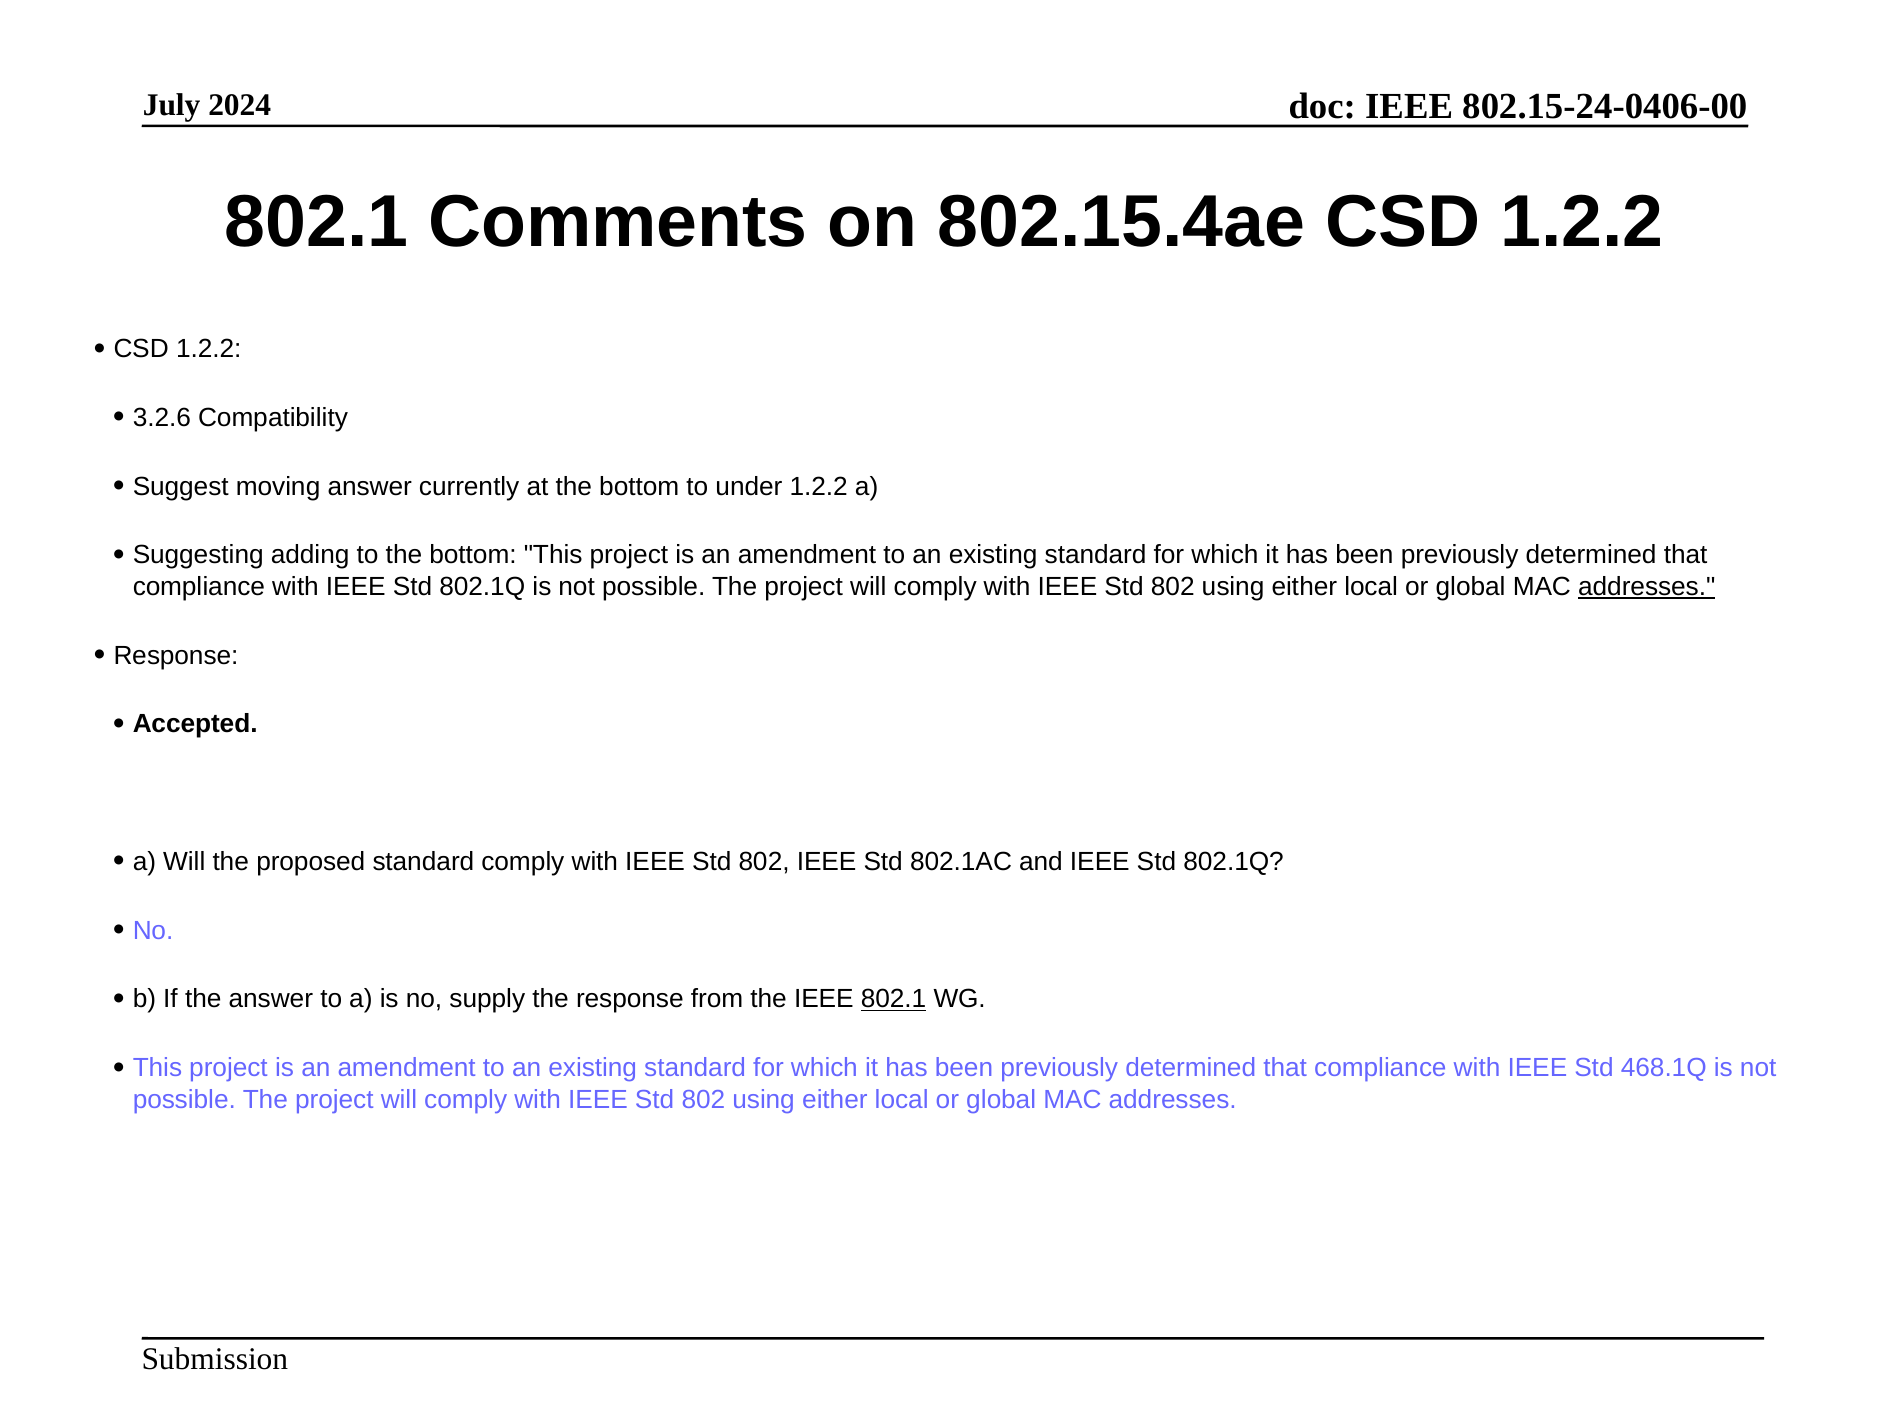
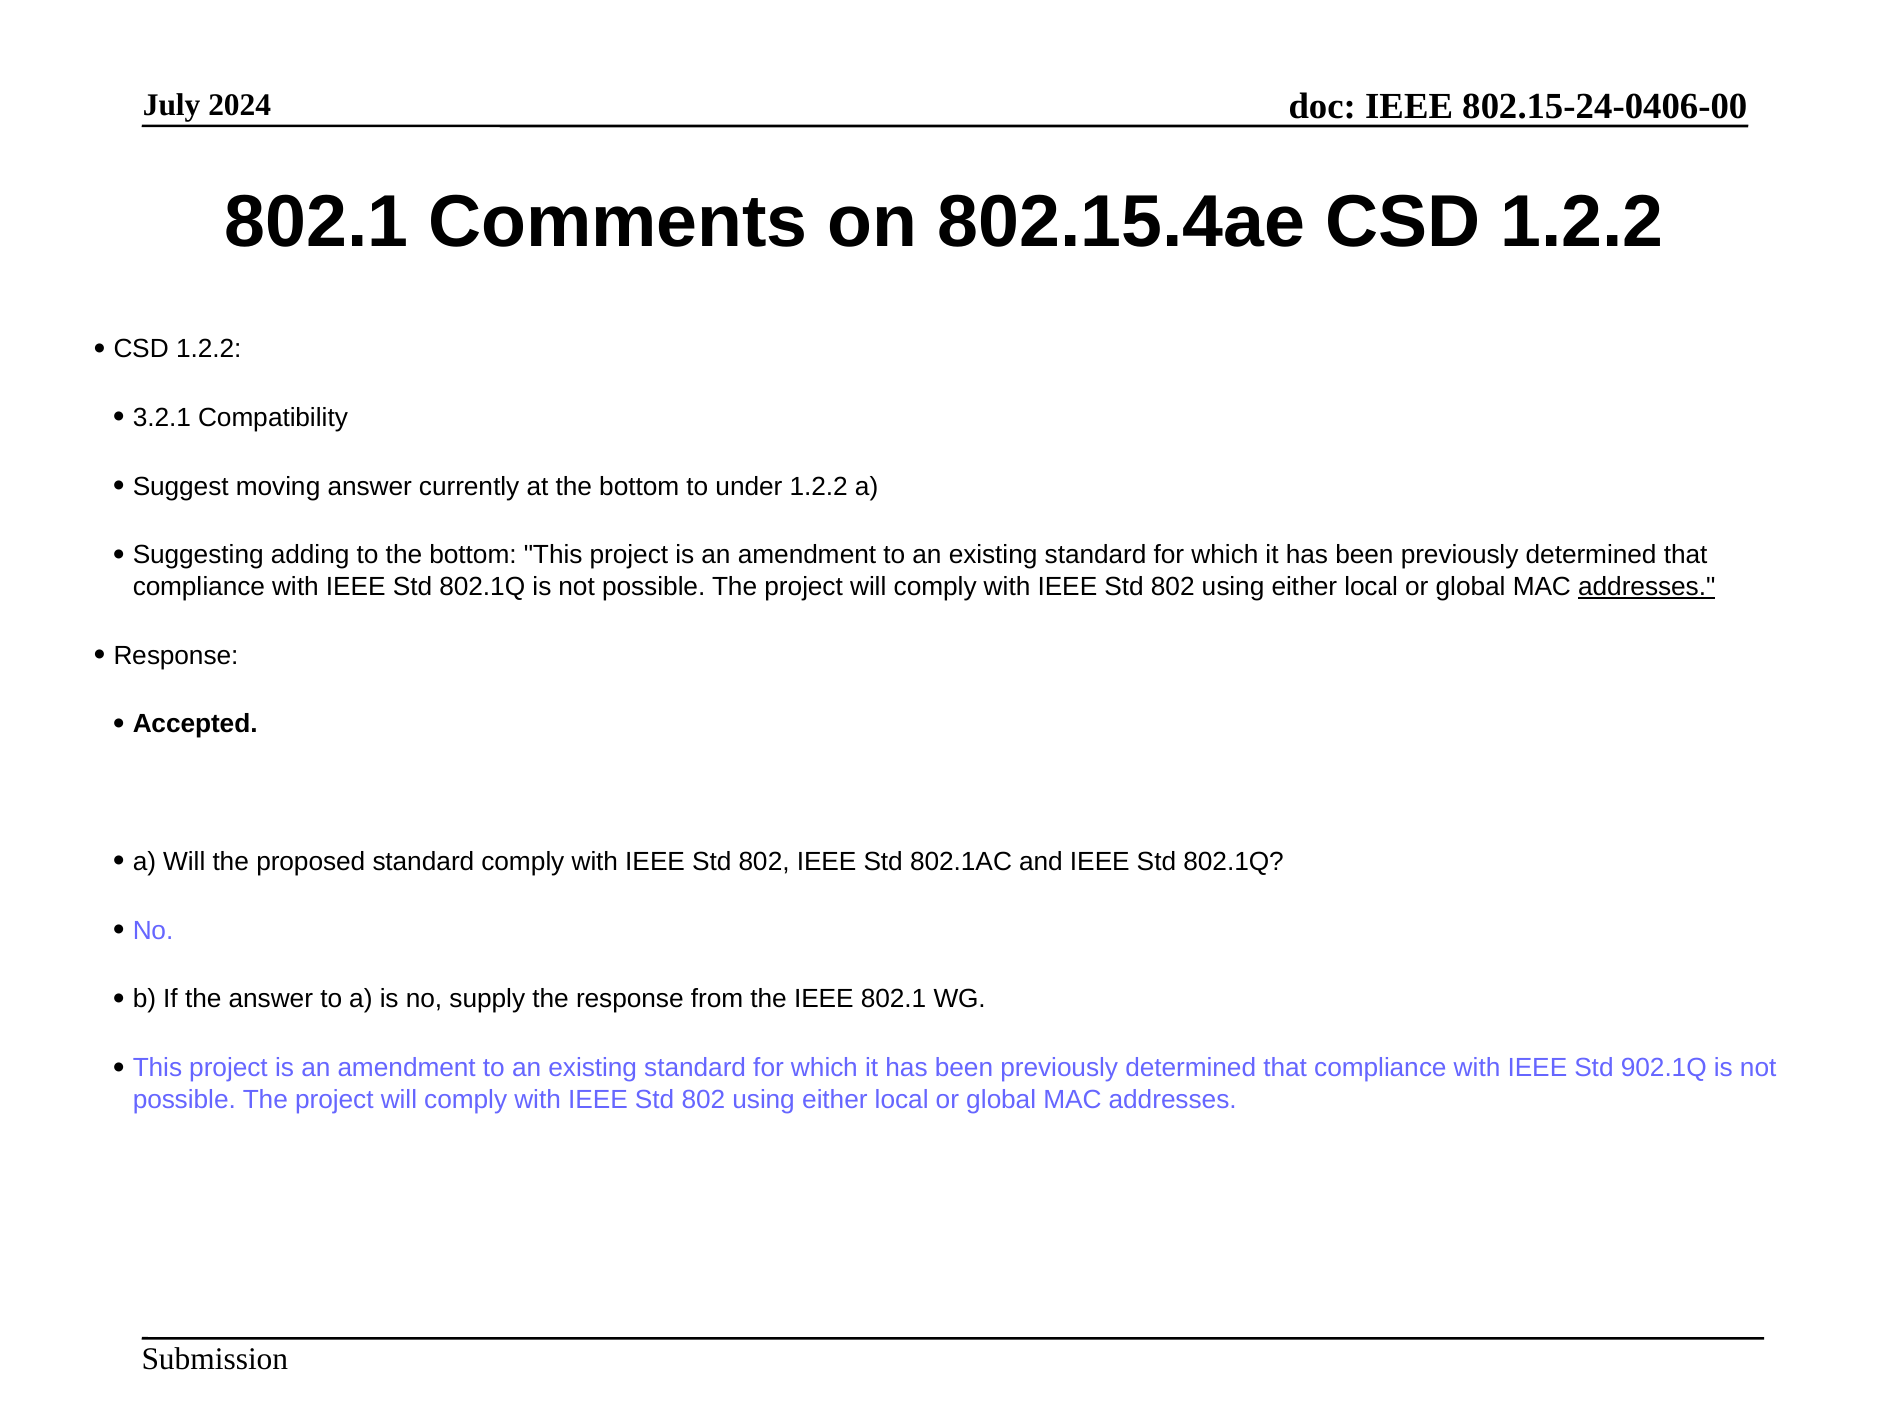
3.2.6: 3.2.6 -> 3.2.1 (162, 418)
802.1 underline: present -> none (894, 1000)
468.1Q: 468.1Q -> 902.1Q (1664, 1068)
